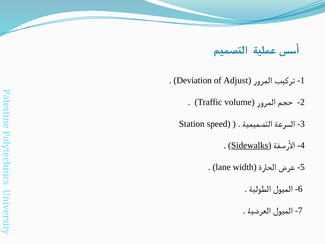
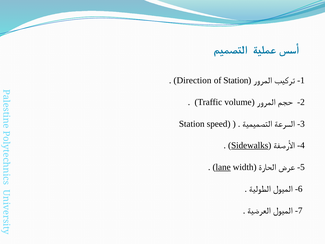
Deviation: Deviation -> Direction (194, 80)
of Adjust: Adjust -> Station (236, 80)
lane underline: none -> present (223, 167)
